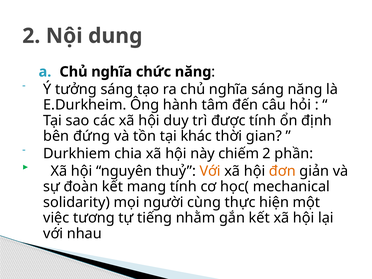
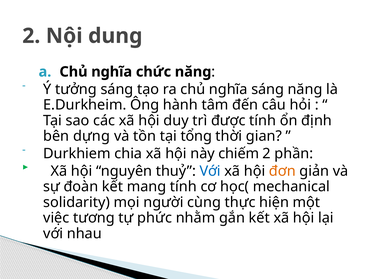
đứng: đứng -> dựng (92, 136)
khác: khác -> tổng (196, 136)
Với colour: orange -> blue (210, 171)
tiếng: tiếng -> phức (155, 218)
